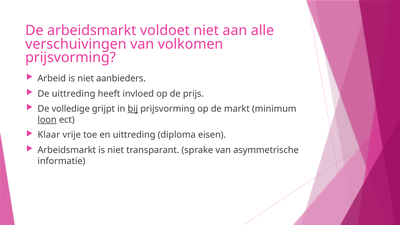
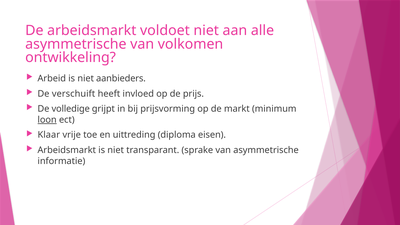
verschuivingen: verschuivingen -> asymmetrische (76, 44)
prijsvorming: prijsvorming -> ontwikkeling (71, 58)
De uittreding: uittreding -> verschuift (74, 94)
bij underline: present -> none (133, 109)
